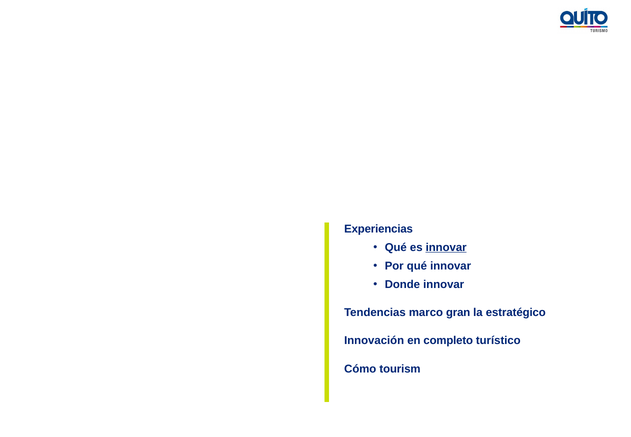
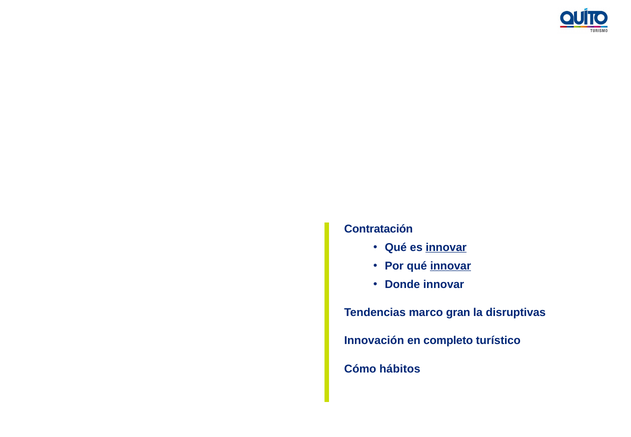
Experiencias: Experiencias -> Contratación (379, 229)
innovar underline: none -> present (451, 266)
estratégico: estratégico -> disruptivas (516, 312)
tourism: tourism -> hábitos (400, 369)
